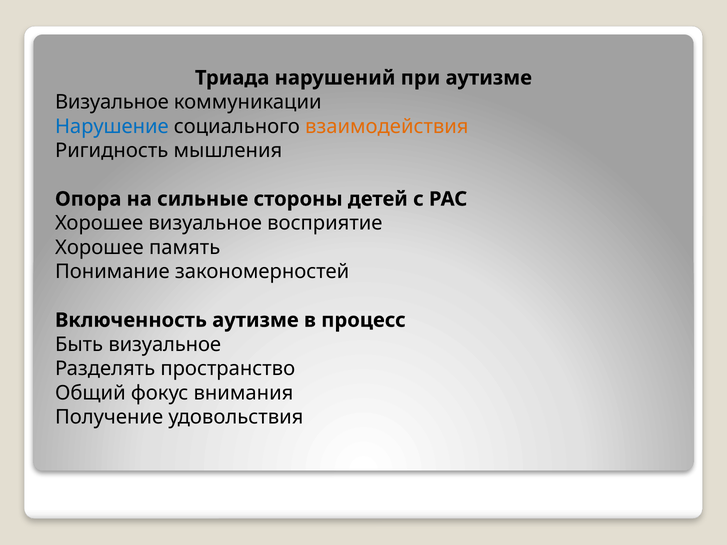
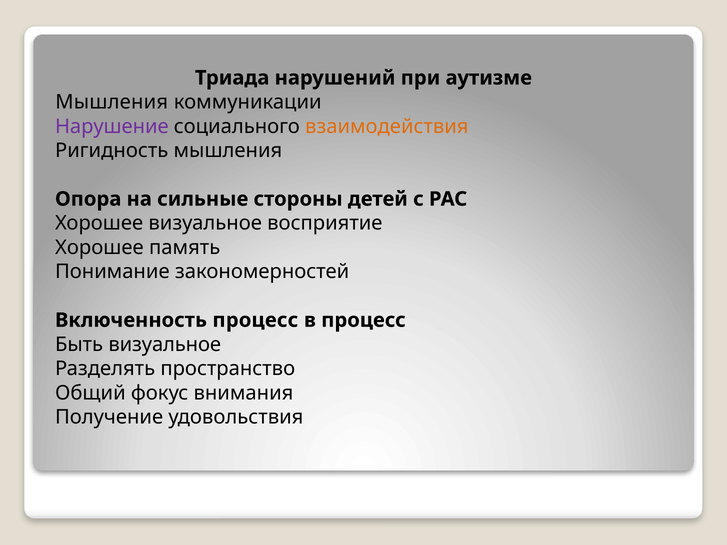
Визуальное: Визуальное -> Мышления (112, 102)
Нарушение colour: blue -> purple (112, 126)
Включенность аутизме: аутизме -> процесс (255, 320)
